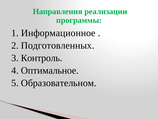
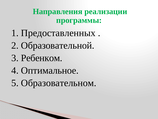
Информационное: Информационное -> Предоставленных (58, 33)
Подготовленных: Подготовленных -> Образовательной (58, 45)
Контроль: Контроль -> Ребенком (42, 58)
